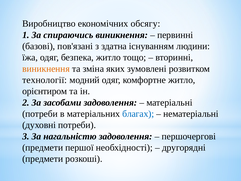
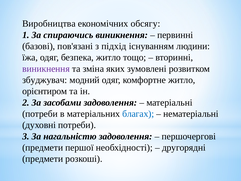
Виробництво: Виробництво -> Виробництва (49, 24)
здатна: здатна -> підхід (114, 46)
виникнення colour: orange -> purple (46, 69)
технології: технології -> збуджувач (45, 80)
